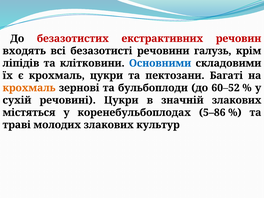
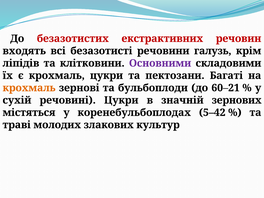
Основними colour: blue -> purple (160, 63)
60–52: 60–52 -> 60–21 (226, 88)
значній злакових: злакових -> зернових (237, 100)
5–86: 5–86 -> 5–42 (212, 113)
